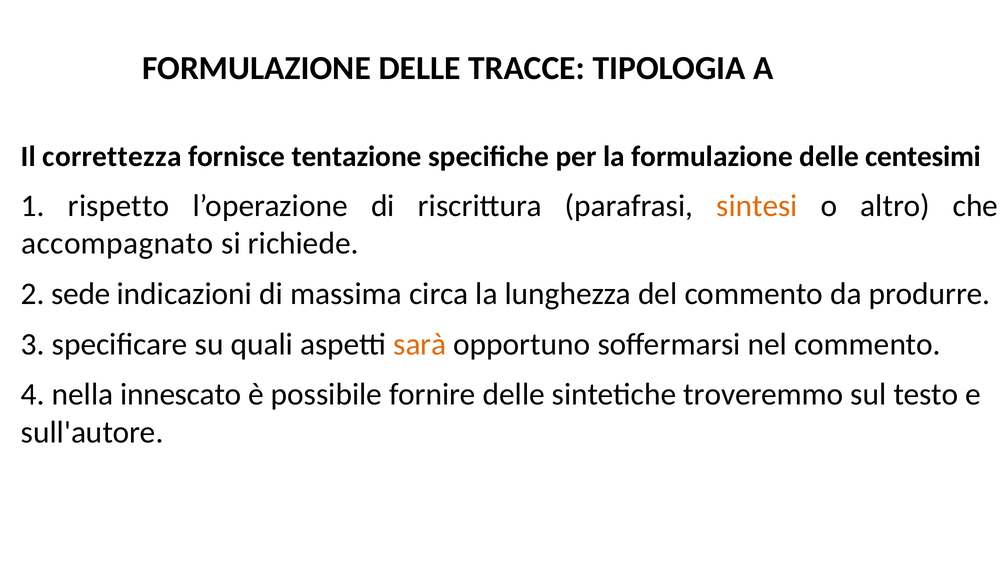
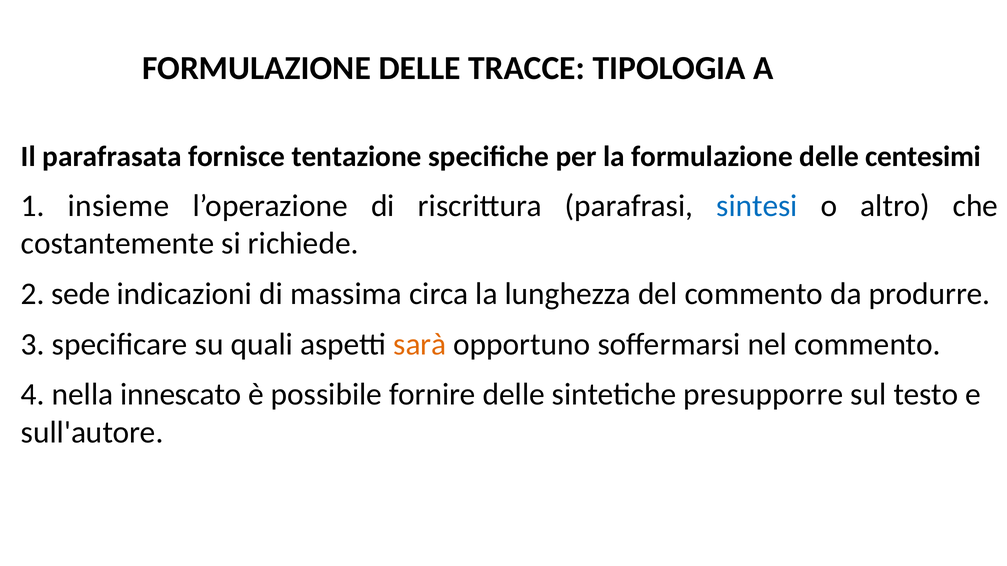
correttezza: correttezza -> parafrasata (112, 157)
rispetto: rispetto -> insieme (119, 206)
sintesi colour: orange -> blue (757, 206)
accompagnato: accompagnato -> costantemente (118, 244)
troveremmo: troveremmo -> presupporre (763, 395)
